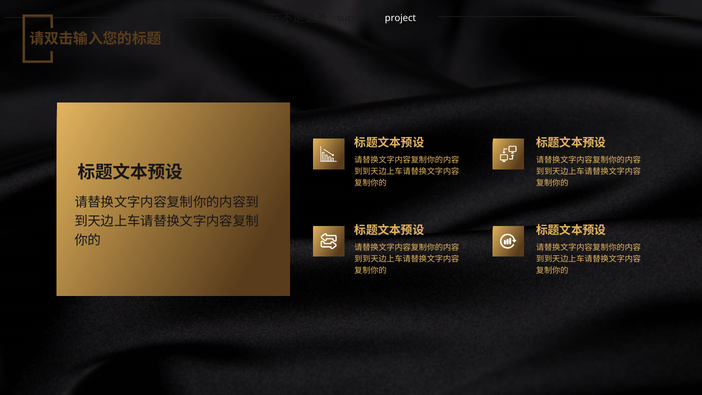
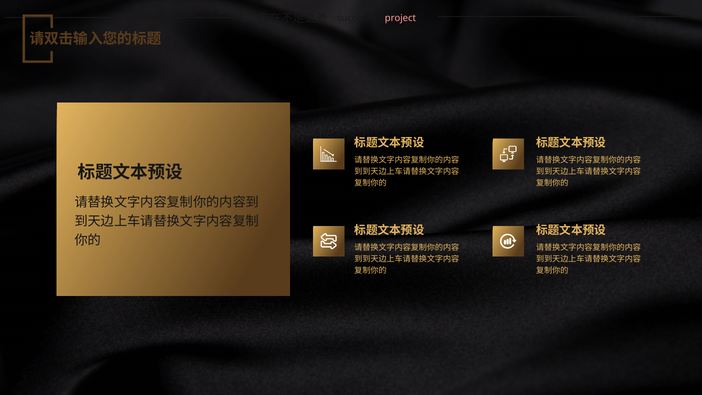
project colour: white -> pink (400, 18)
